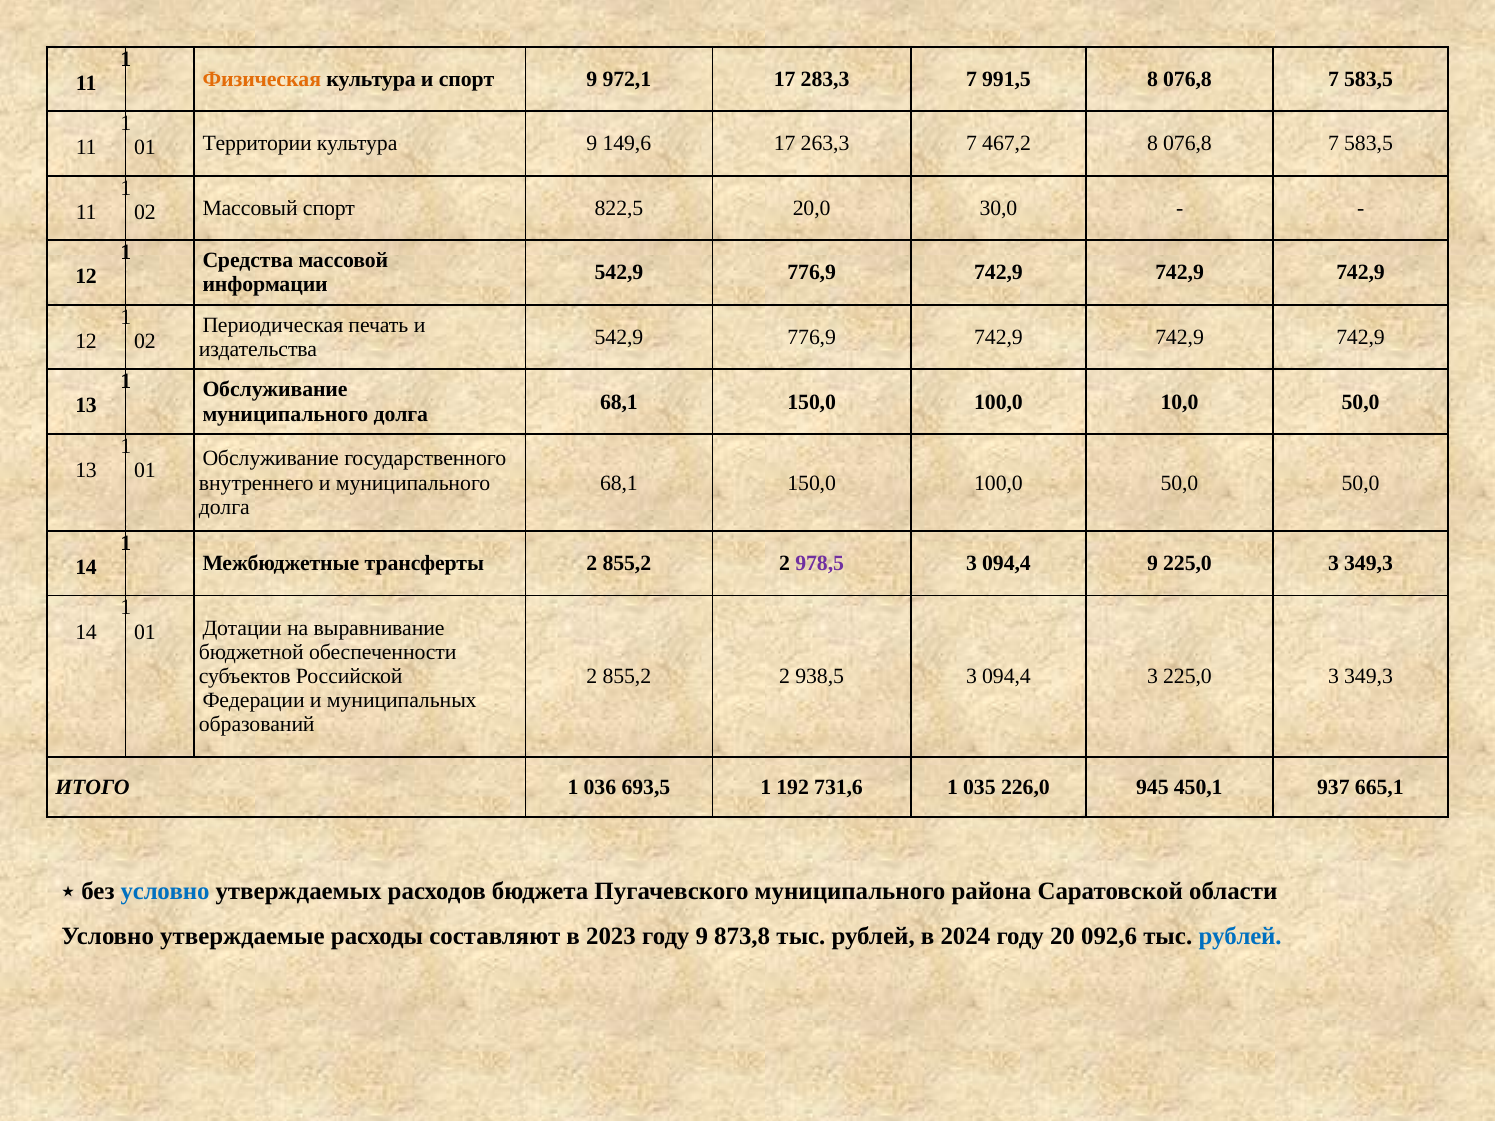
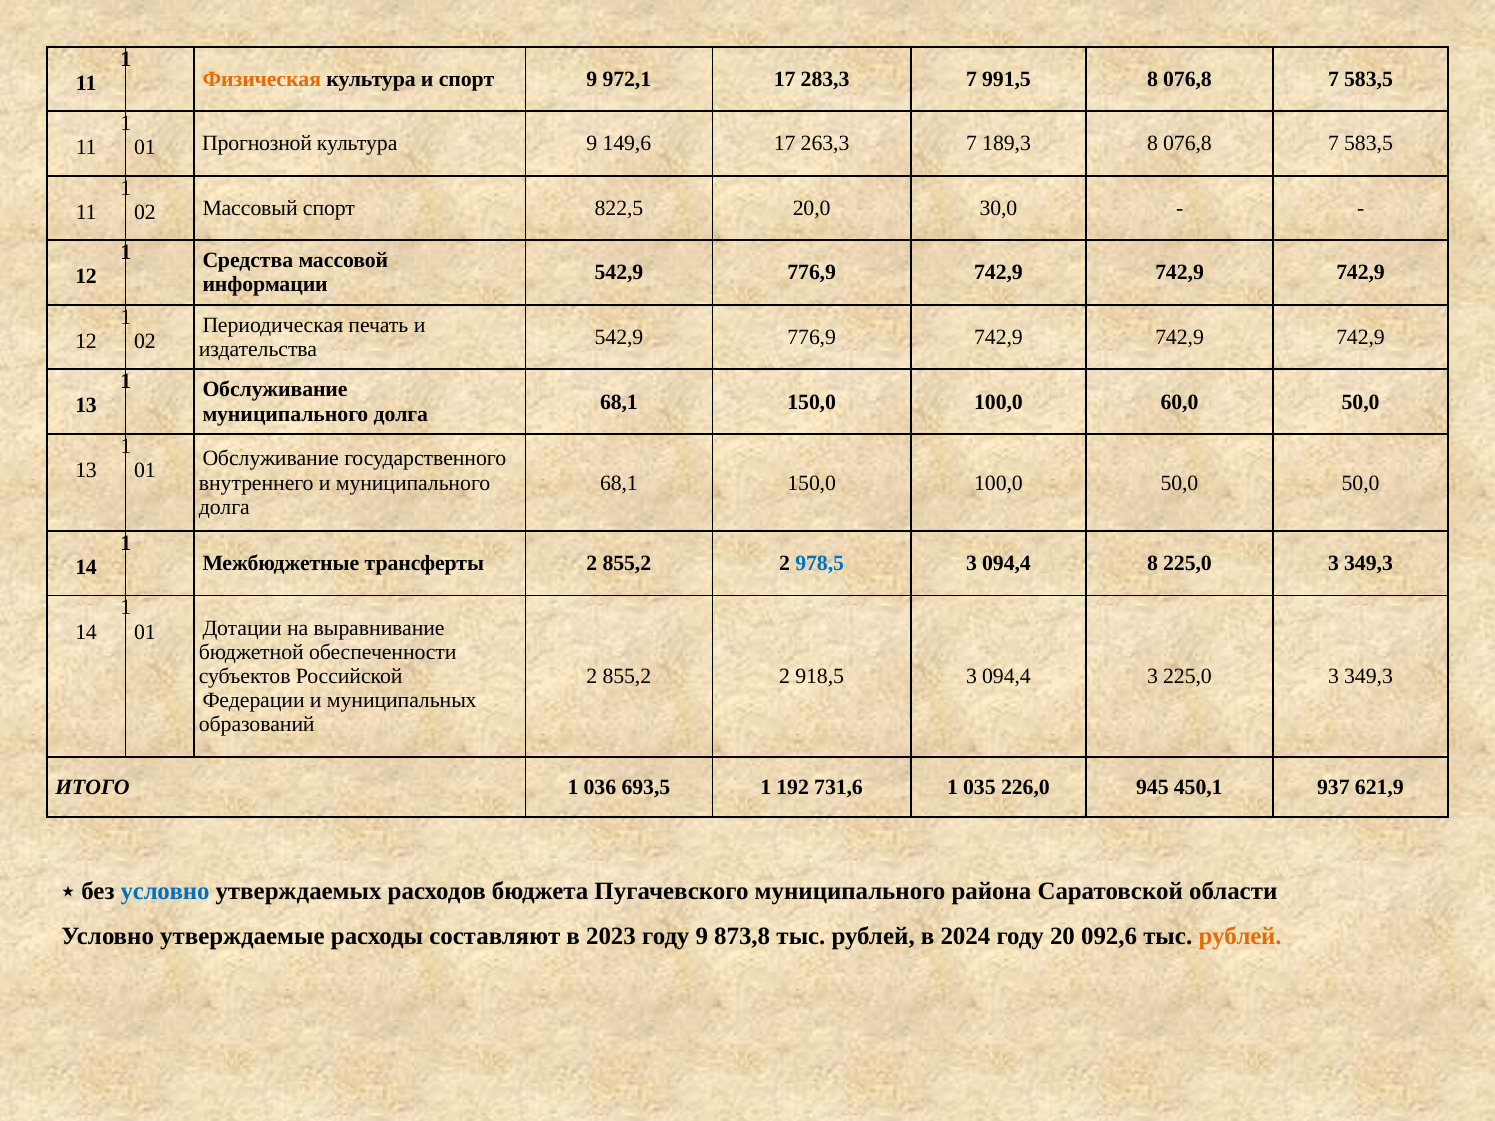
Территории: Территории -> Прогнозной (257, 144)
467,2: 467,2 -> 189,3 (1007, 144)
10,0: 10,0 -> 60,0 (1180, 402)
978,5 colour: purple -> blue (820, 564)
094,4 9: 9 -> 8 (1152, 564)
938,5: 938,5 -> 918,5 (820, 677)
665,1: 665,1 -> 621,9 (1379, 787)
рублей colour: blue -> orange (1240, 936)
